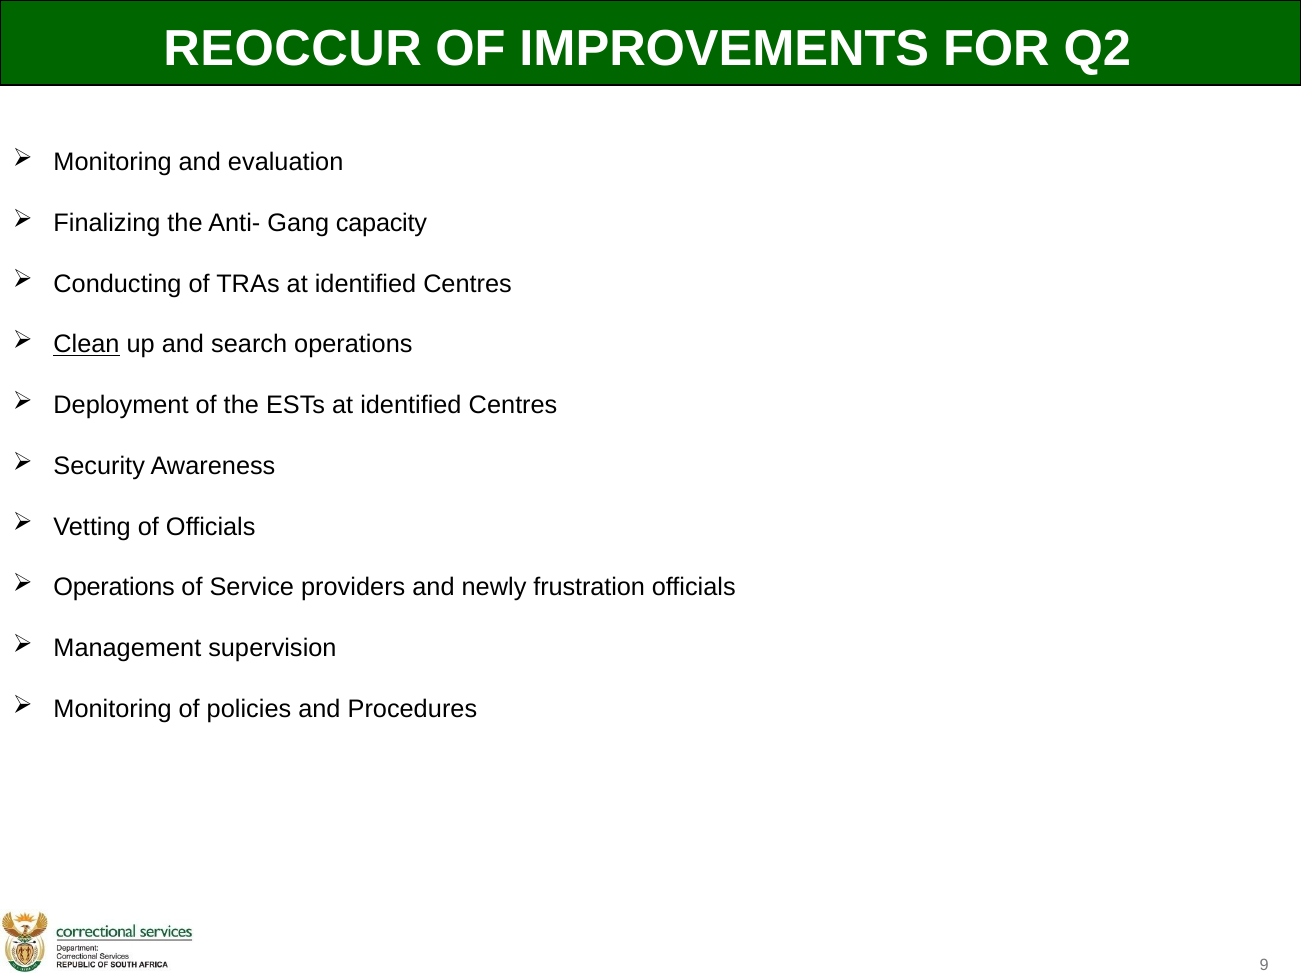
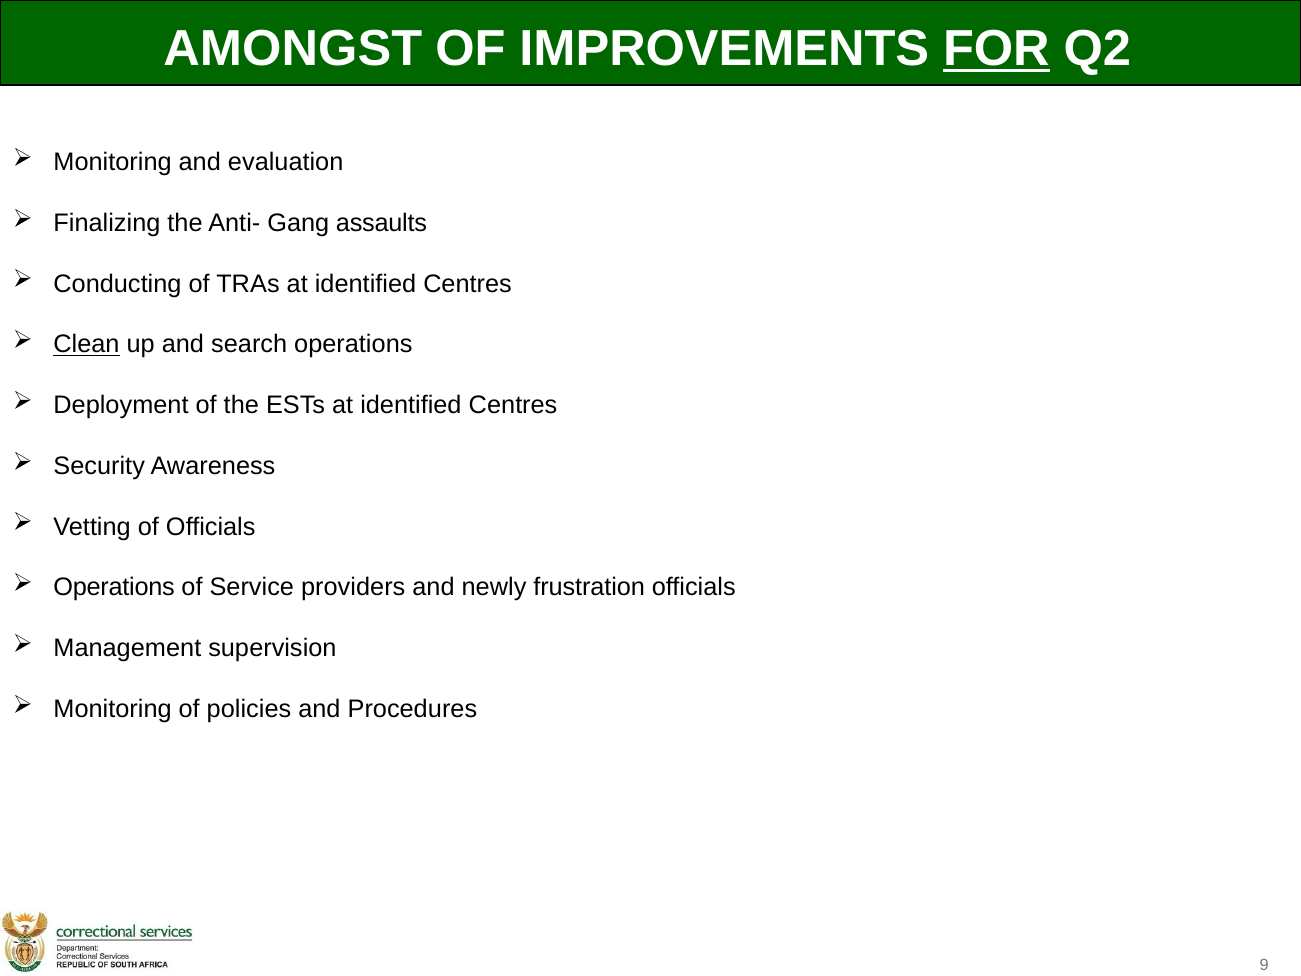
REOCCUR: REOCCUR -> AMONGST (293, 49)
FOR underline: none -> present (996, 49)
capacity: capacity -> assaults (381, 223)
